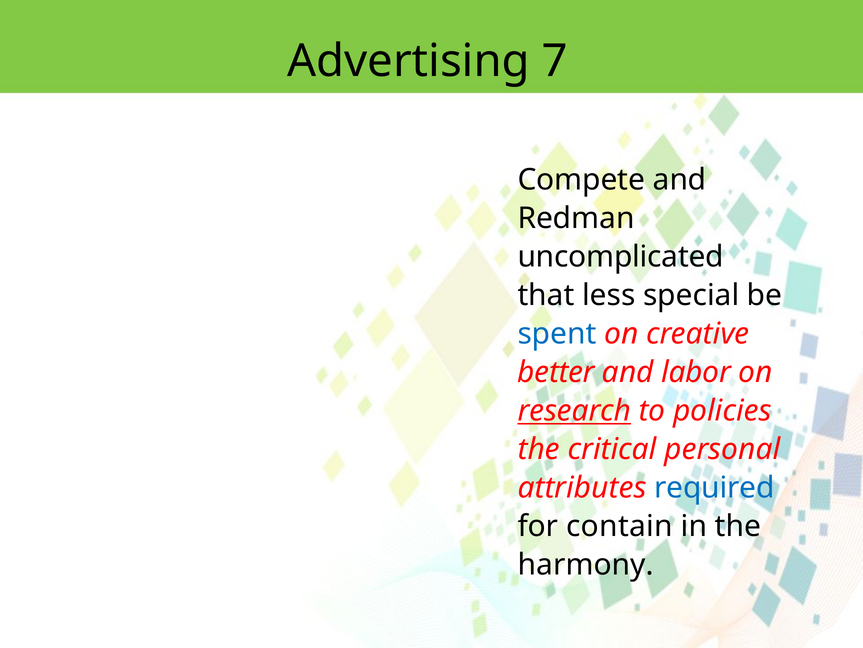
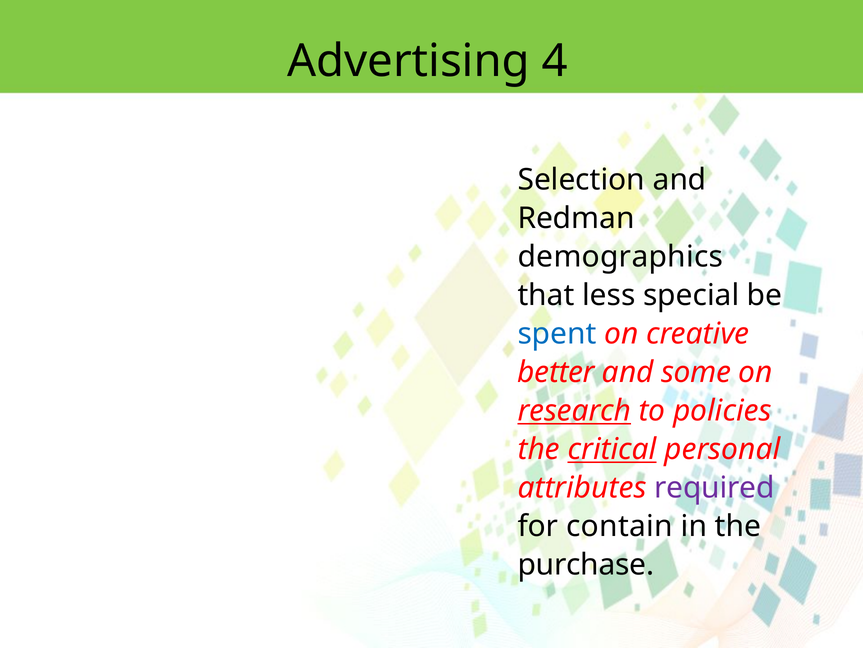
7: 7 -> 4 (555, 61)
Compete: Compete -> Selection (581, 180)
uncomplicated: uncomplicated -> demographics (620, 256)
labor: labor -> some (696, 372)
critical underline: none -> present (612, 449)
required colour: blue -> purple (714, 487)
harmony: harmony -> purchase (586, 564)
